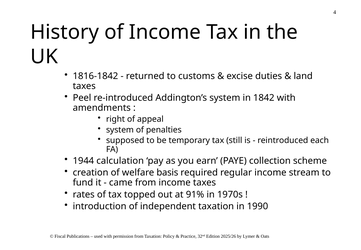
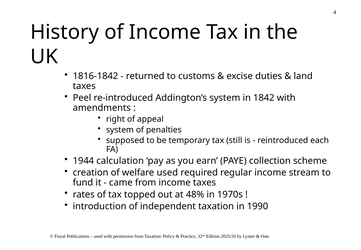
welfare basis: basis -> used (167, 173)
91%: 91% -> 48% (195, 194)
